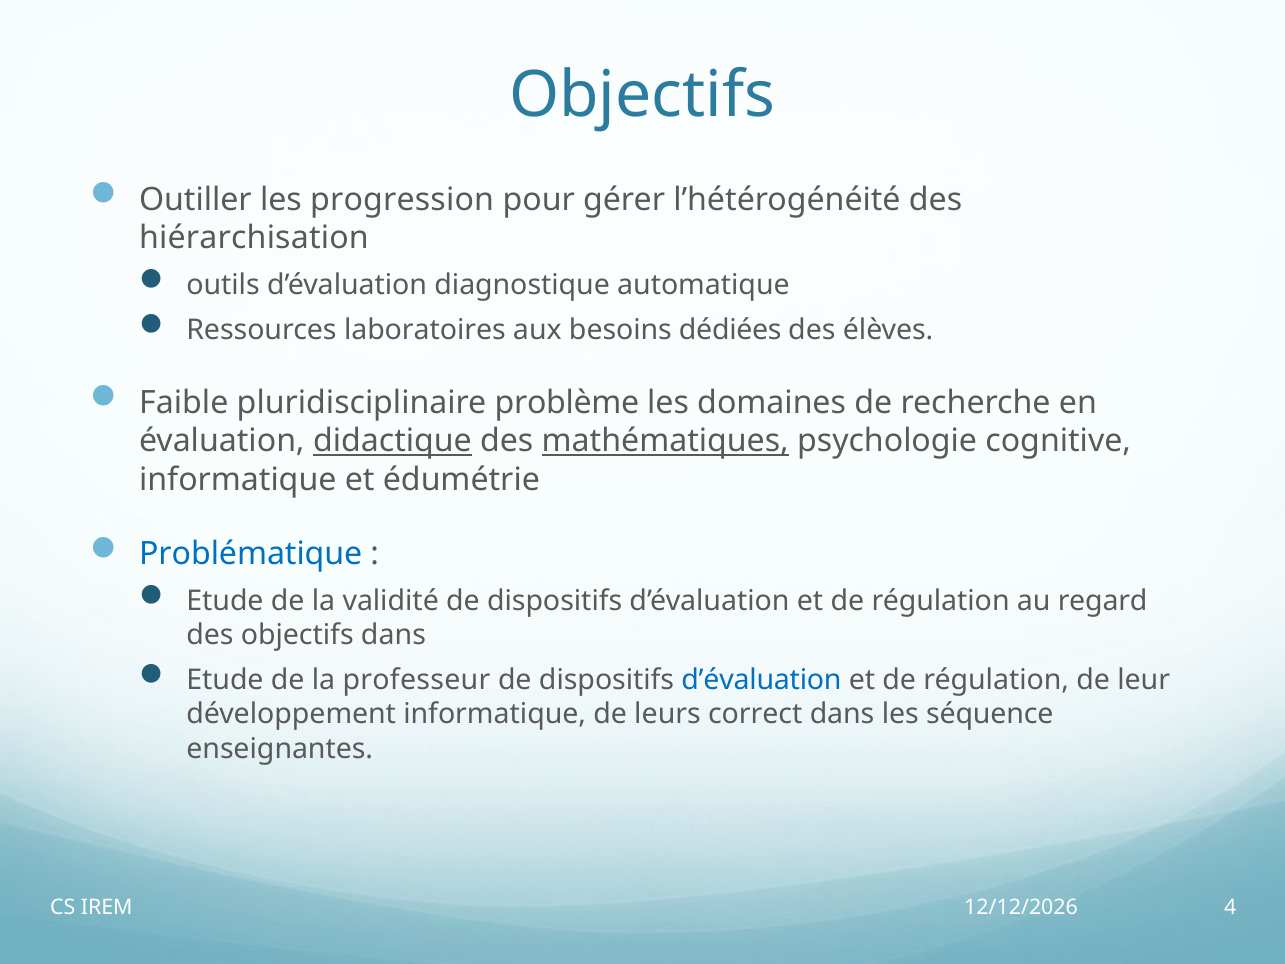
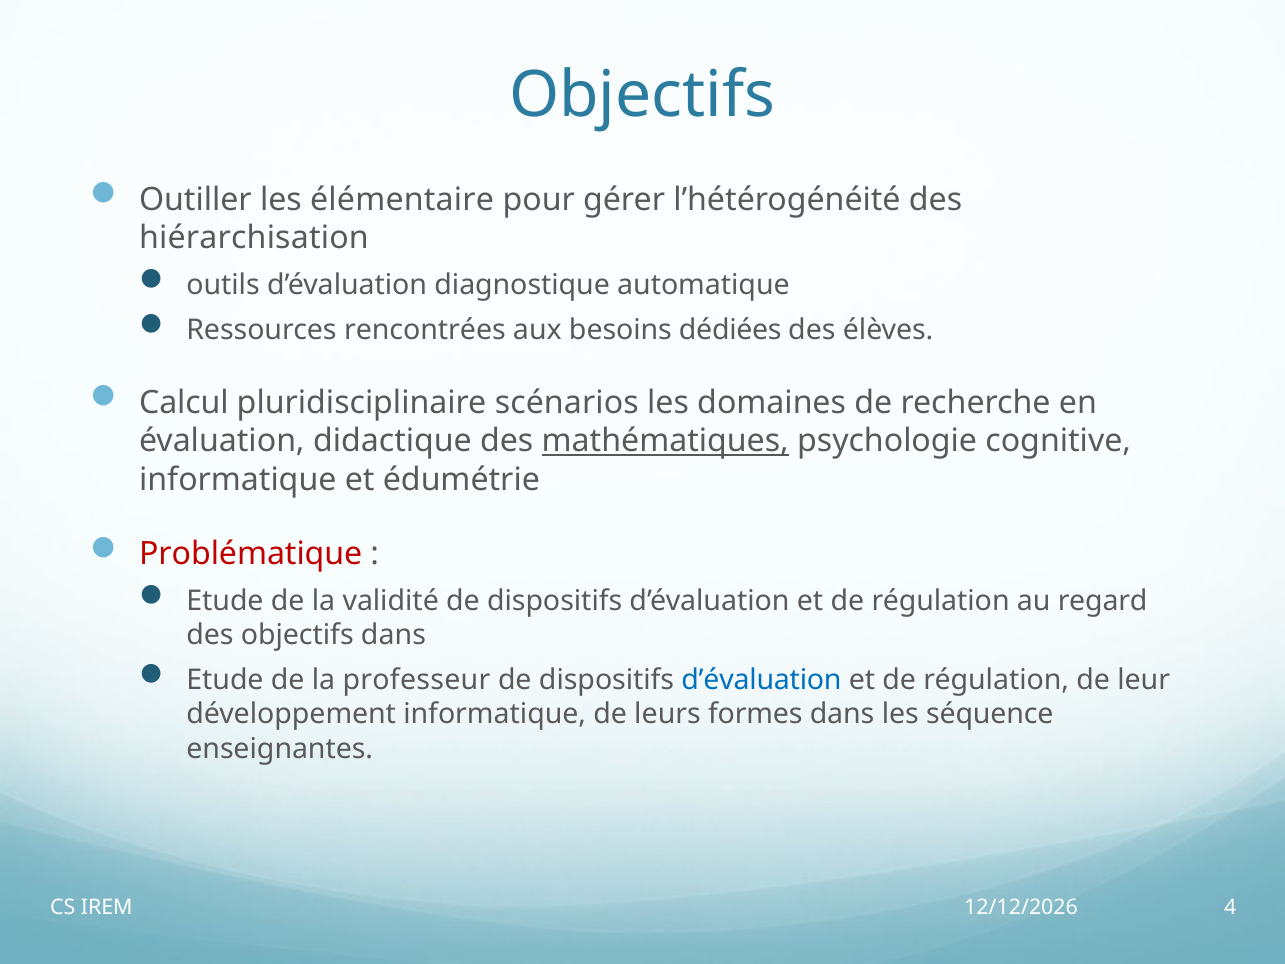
progression: progression -> élémentaire (402, 200)
laboratoires: laboratoires -> rencontrées (425, 330)
Faible: Faible -> Calcul (184, 402)
problème: problème -> scénarios (567, 402)
didactique underline: present -> none (392, 441)
Problématique colour: blue -> red (251, 554)
correct: correct -> formes (755, 714)
